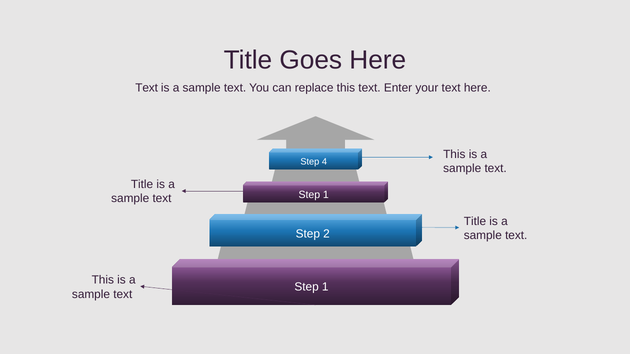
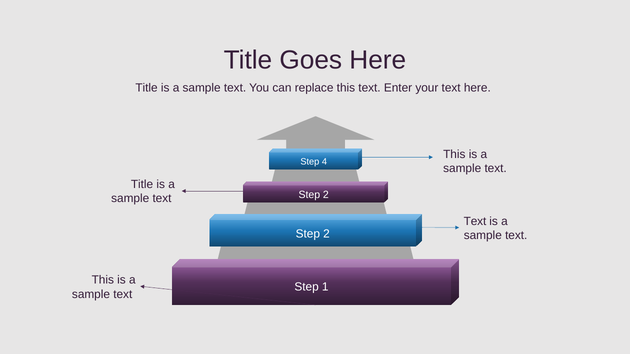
Text: Text -> Title (147, 88)
1: 1 -> 2 (326, 195)
Title: Title -> Text (475, 222)
